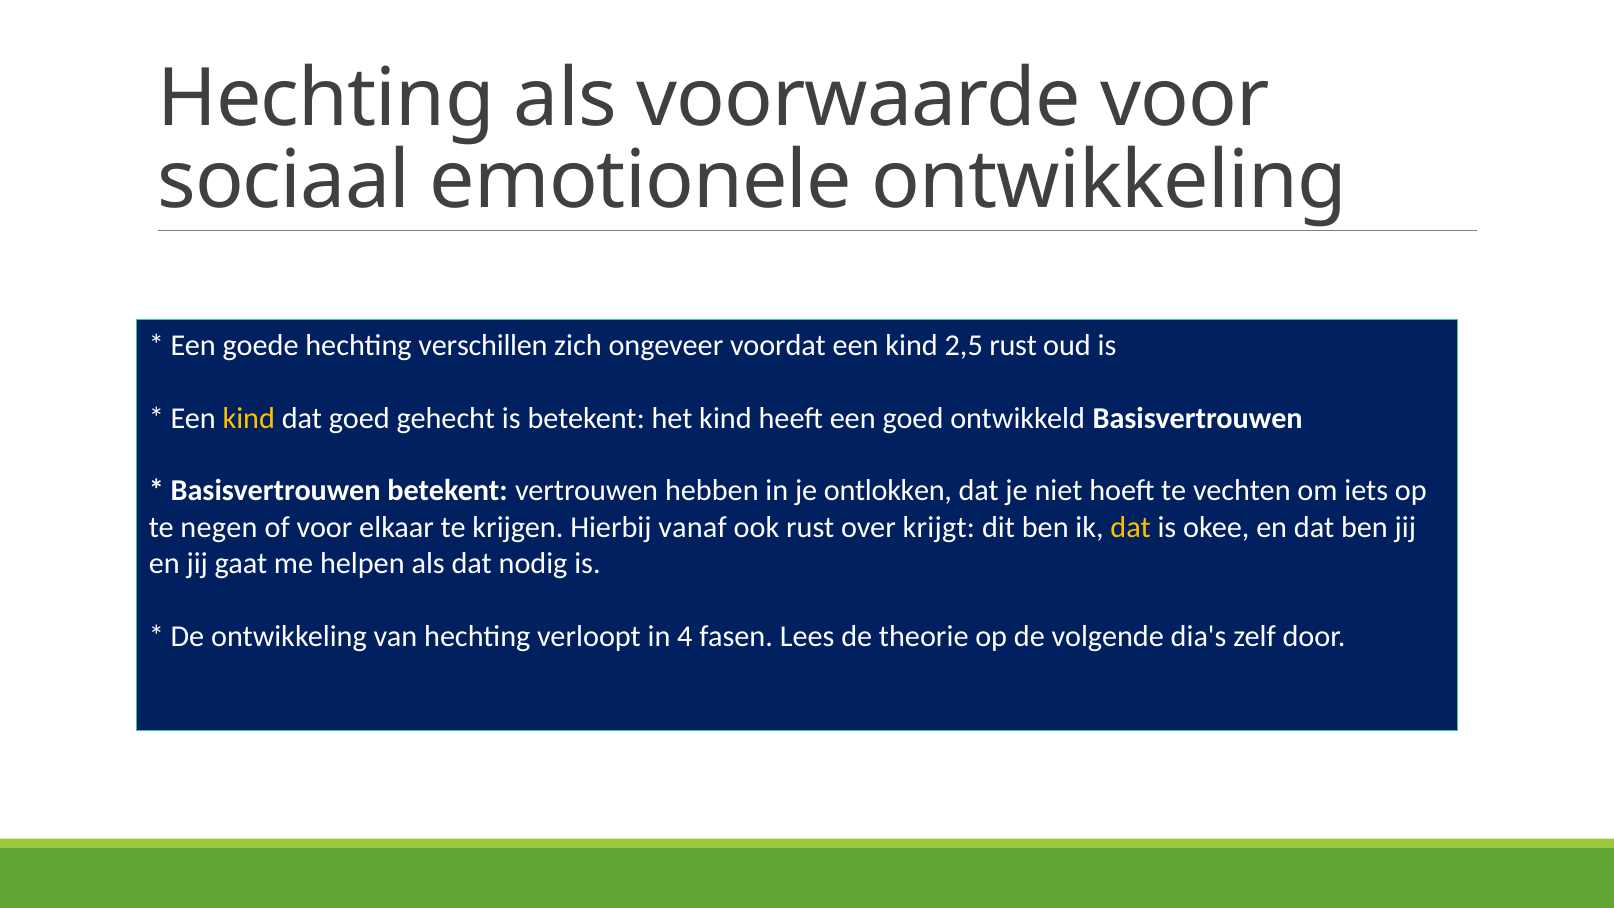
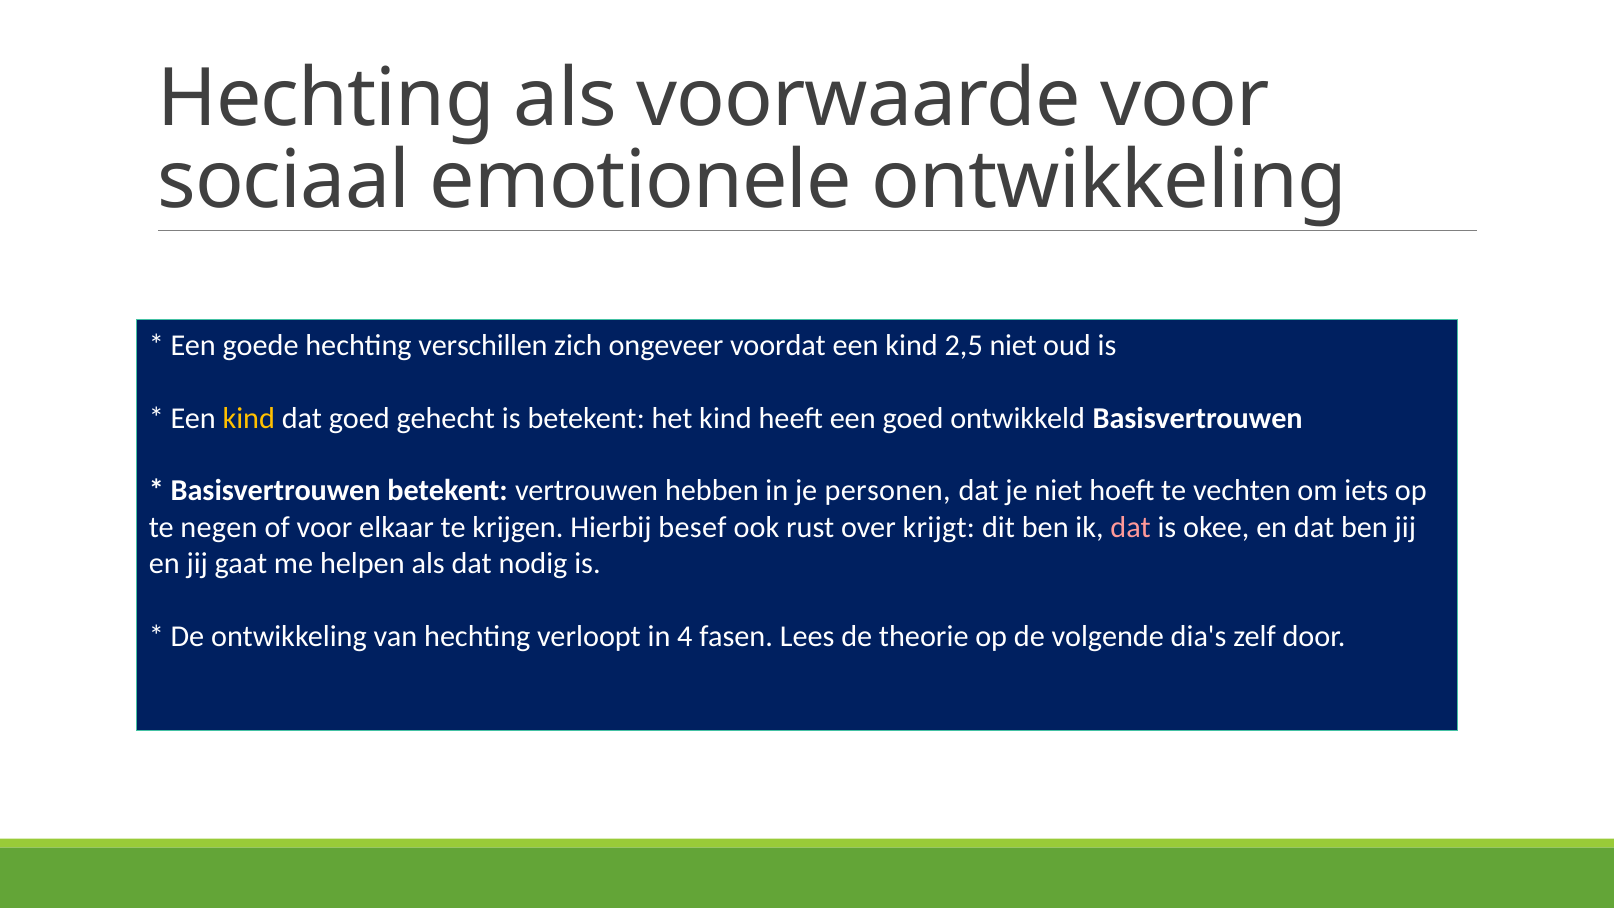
2,5 rust: rust -> niet (1013, 346)
ontlokken: ontlokken -> personen (888, 491)
vanaf: vanaf -> besef (693, 527)
dat colour: yellow -> pink (1131, 527)
